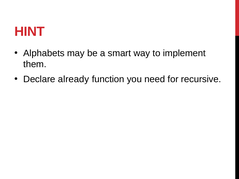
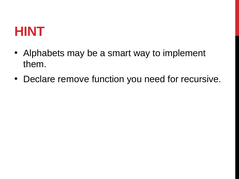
already: already -> remove (74, 79)
